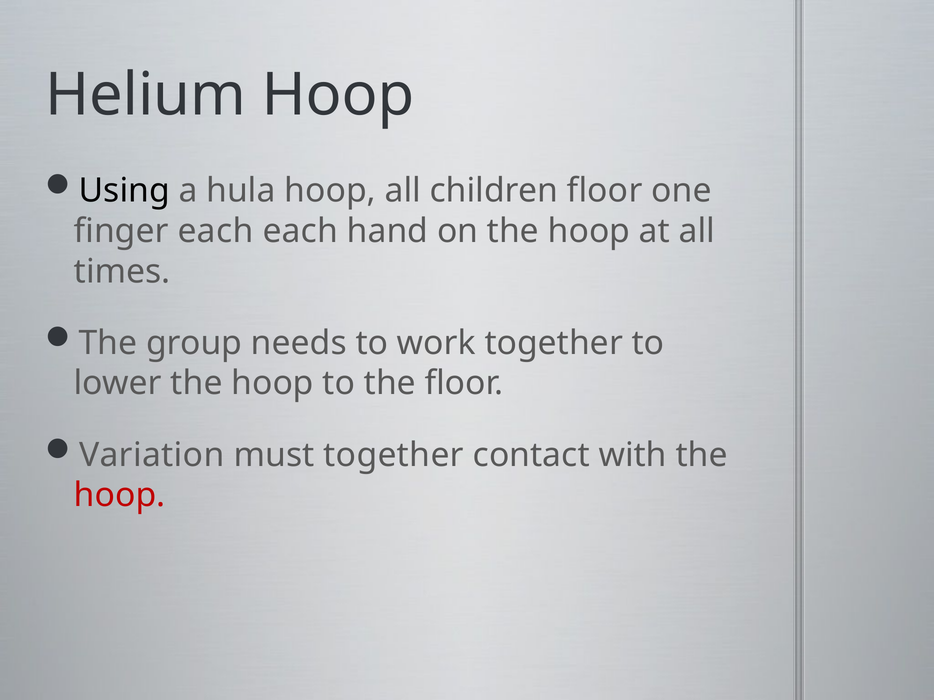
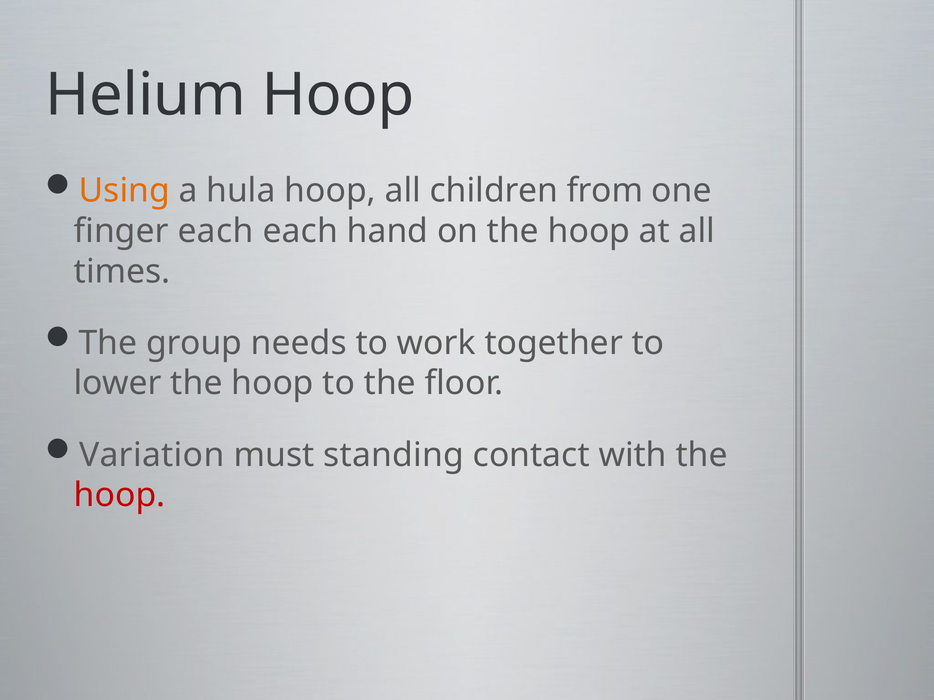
Using colour: black -> orange (124, 191)
children floor: floor -> from (605, 191)
must together: together -> standing (394, 455)
